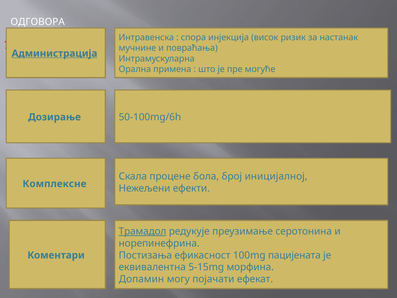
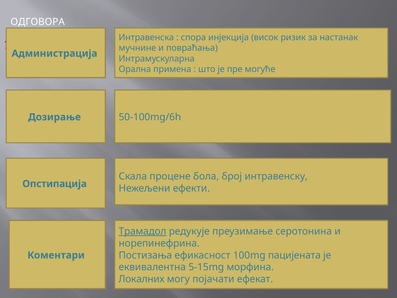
Администрација underline: present -> none (54, 53)
иницијалној: иницијалној -> интравенску (276, 176)
Комплексне: Комплексне -> Опстипација (55, 184)
Допамин: Допамин -> Локалних (142, 279)
